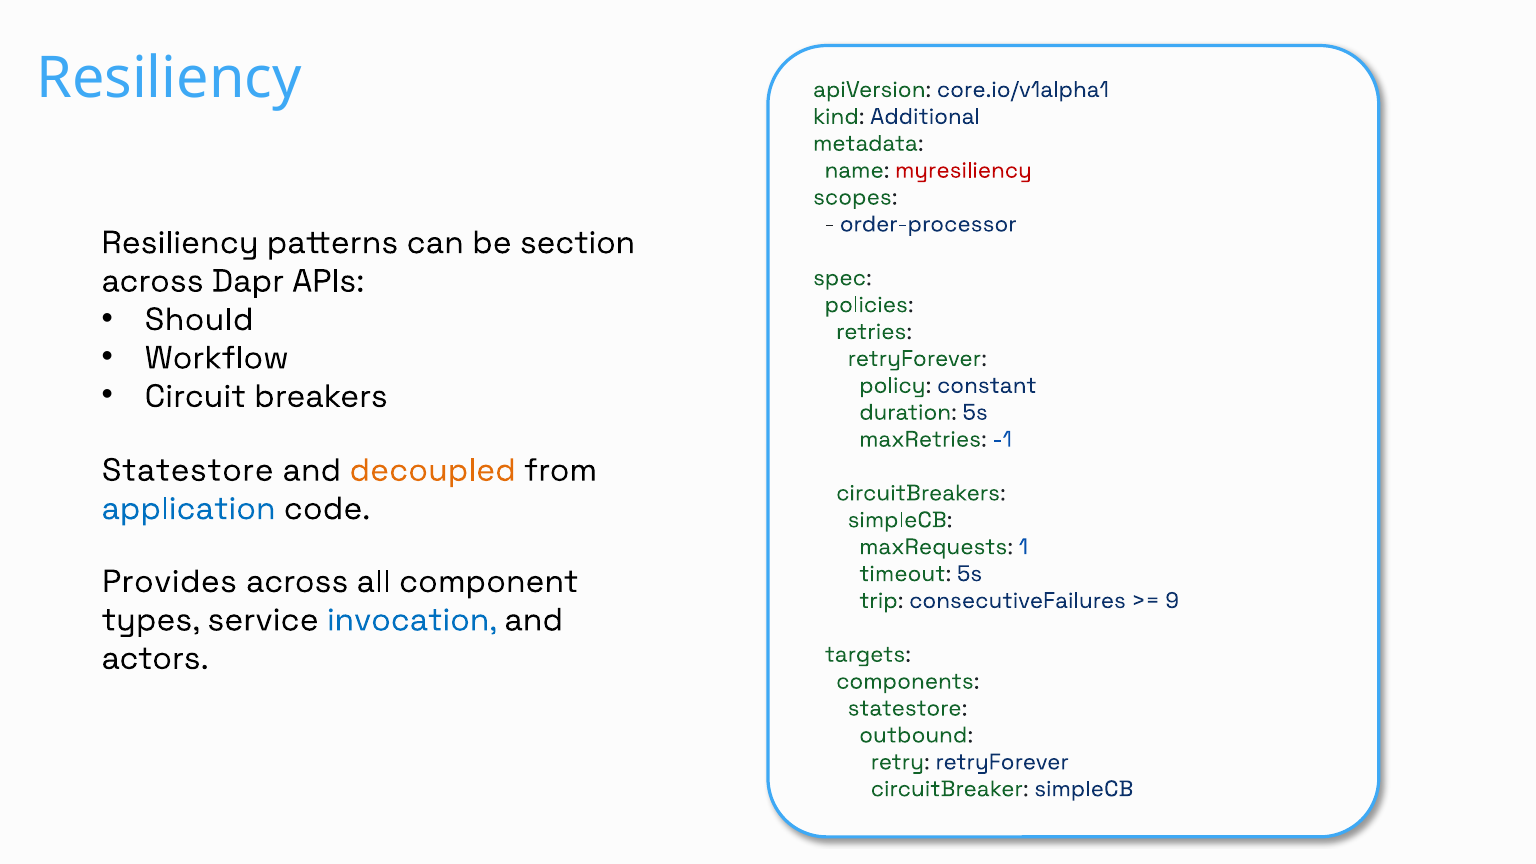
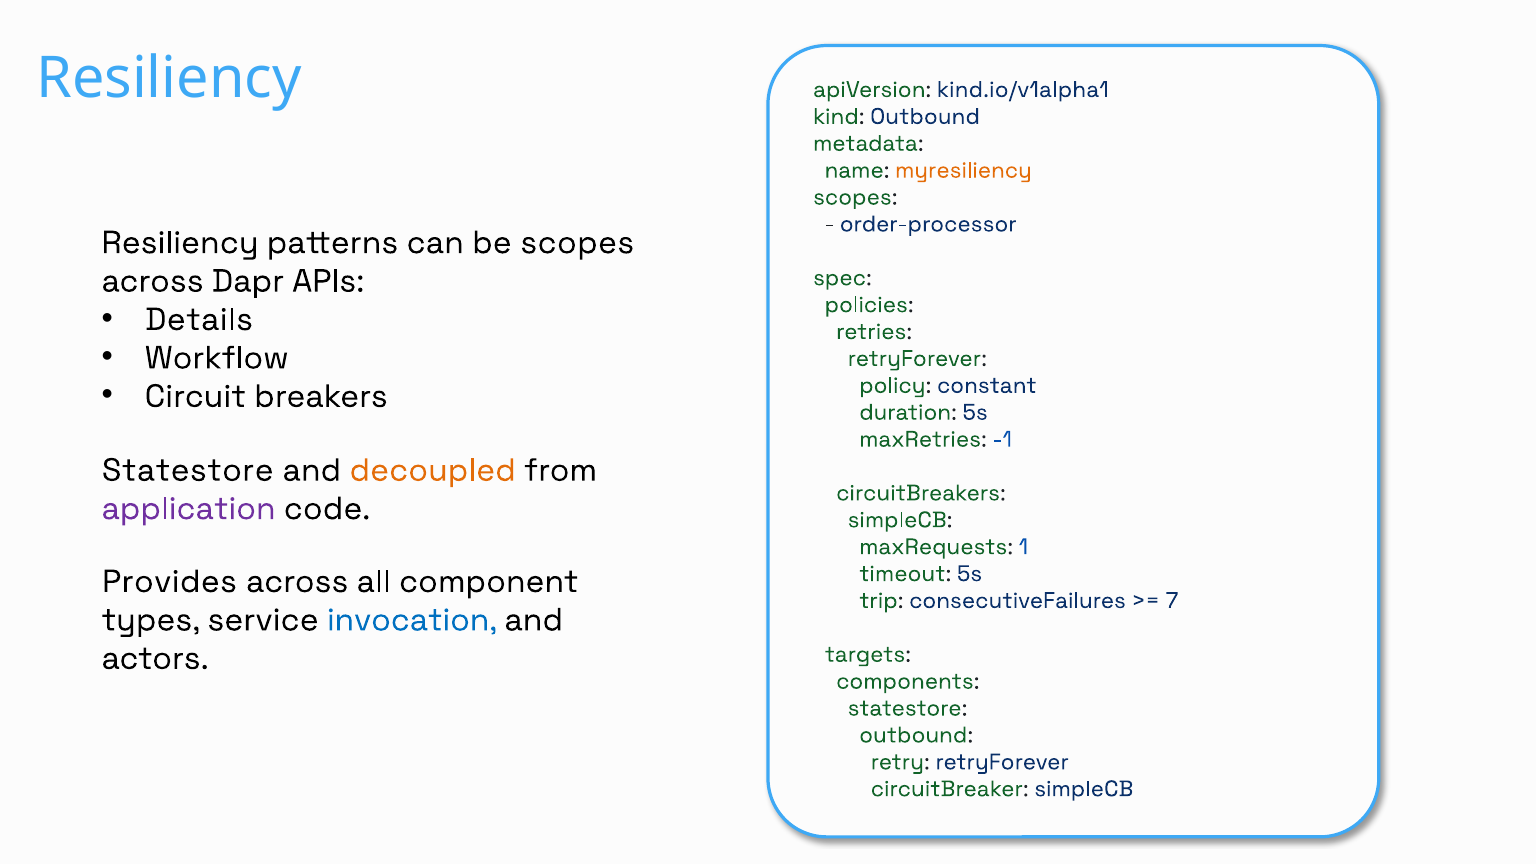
core.io/v1alpha1: core.io/v1alpha1 -> kind.io/v1alpha1 (1023, 90)
kind Additional: Additional -> Outbound (925, 116)
myresiliency colour: red -> orange (963, 170)
be section: section -> scopes (577, 243)
Should: Should -> Details (199, 319)
application colour: blue -> purple (189, 509)
9: 9 -> 7 (1172, 601)
